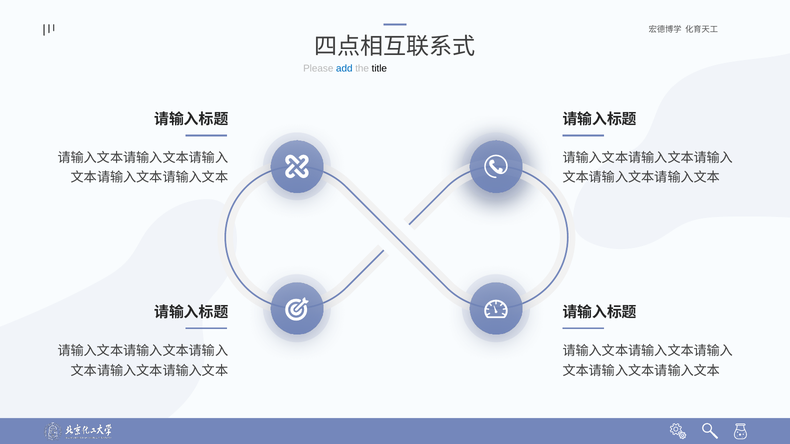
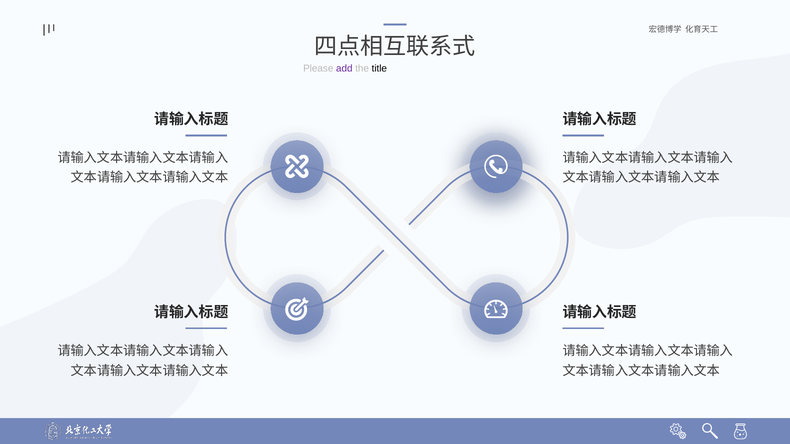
add colour: blue -> purple (344, 69)
